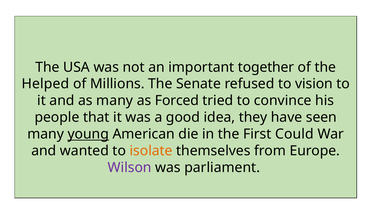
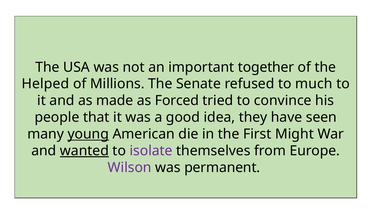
vision: vision -> much (314, 84)
as many: many -> made (115, 101)
Could: Could -> Might (294, 134)
wanted underline: none -> present (84, 151)
isolate colour: orange -> purple (151, 151)
parliament: parliament -> permanent (222, 168)
